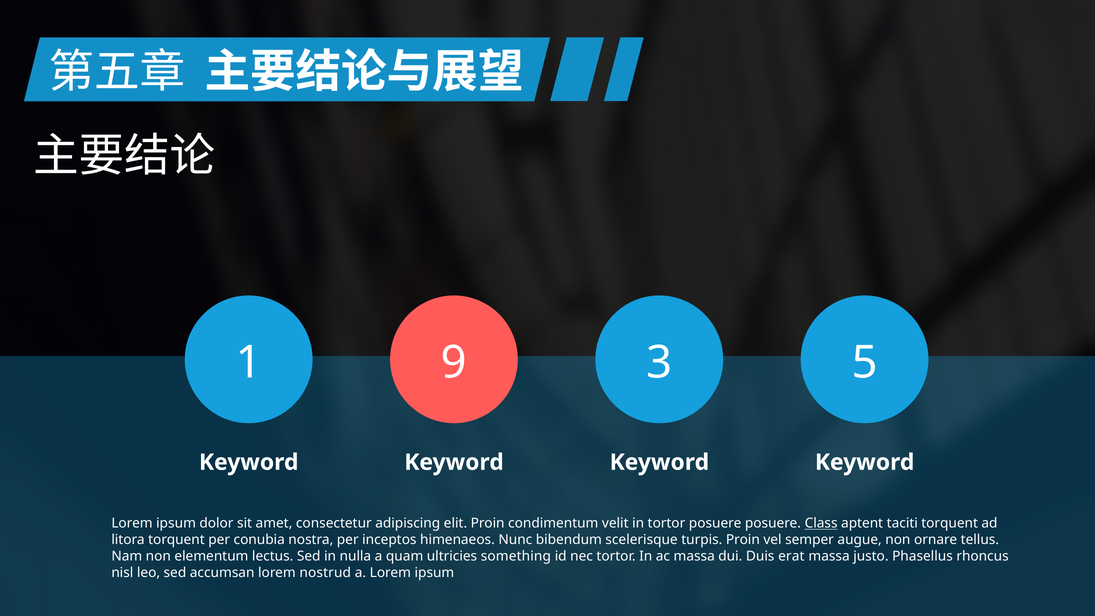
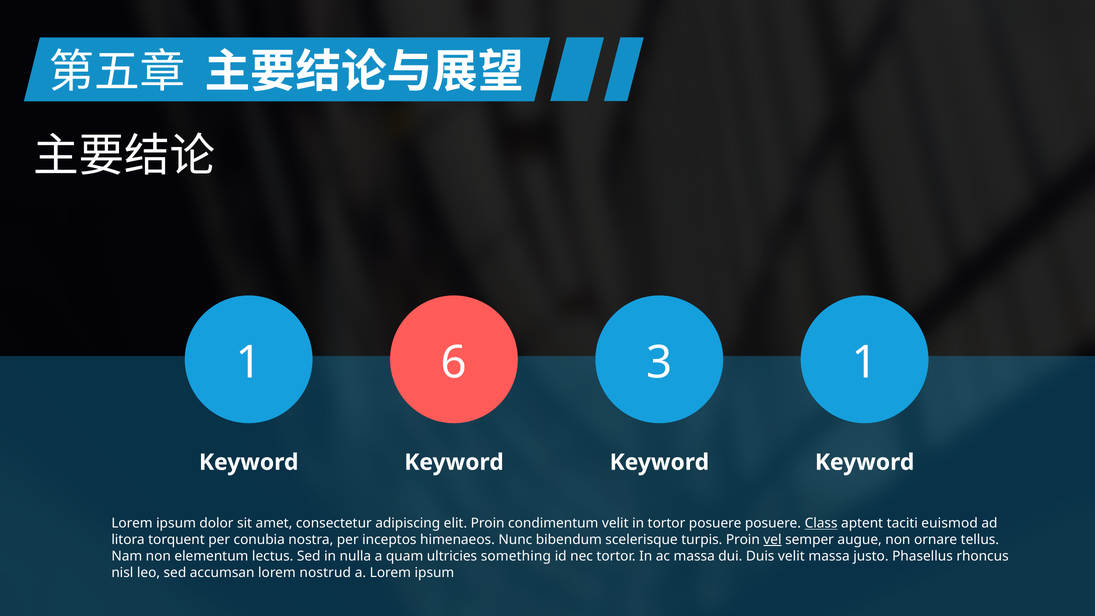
9: 9 -> 6 (454, 362)
3 5: 5 -> 1 (865, 362)
taciti torquent: torquent -> euismod (950, 523)
vel underline: none -> present (772, 540)
Duis erat: erat -> velit (791, 556)
